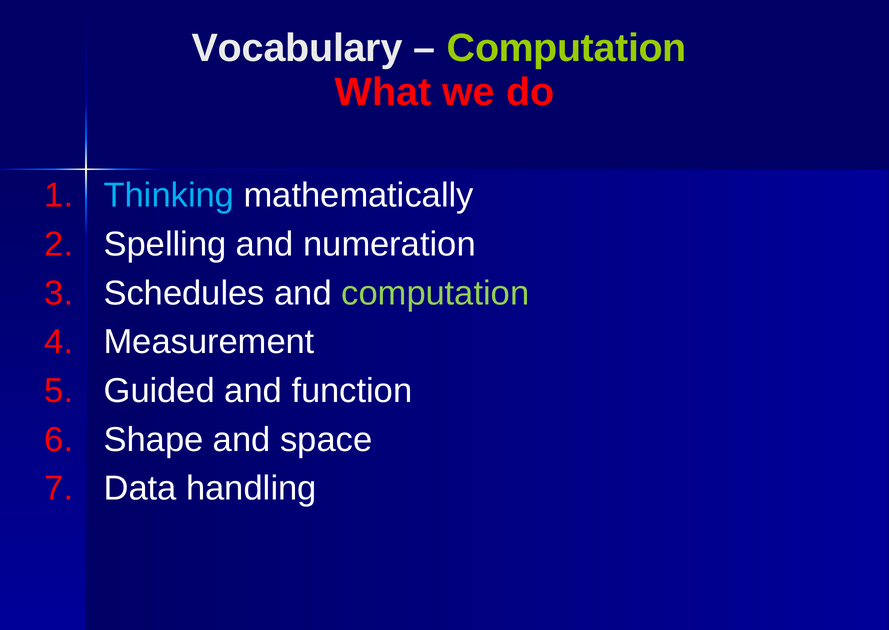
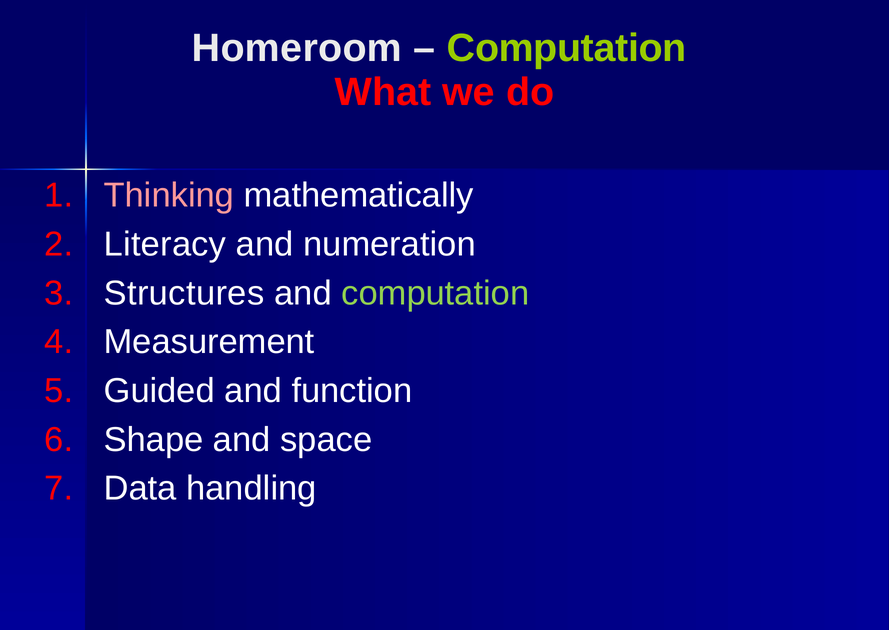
Vocabulary: Vocabulary -> Homeroom (297, 48)
Thinking colour: light blue -> pink (169, 196)
Spelling: Spelling -> Literacy (165, 244)
Schedules: Schedules -> Structures (184, 293)
